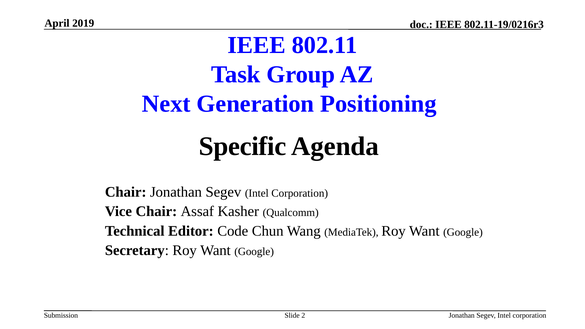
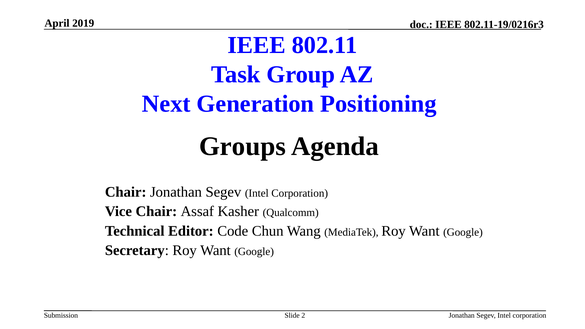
Specific: Specific -> Groups (242, 147)
